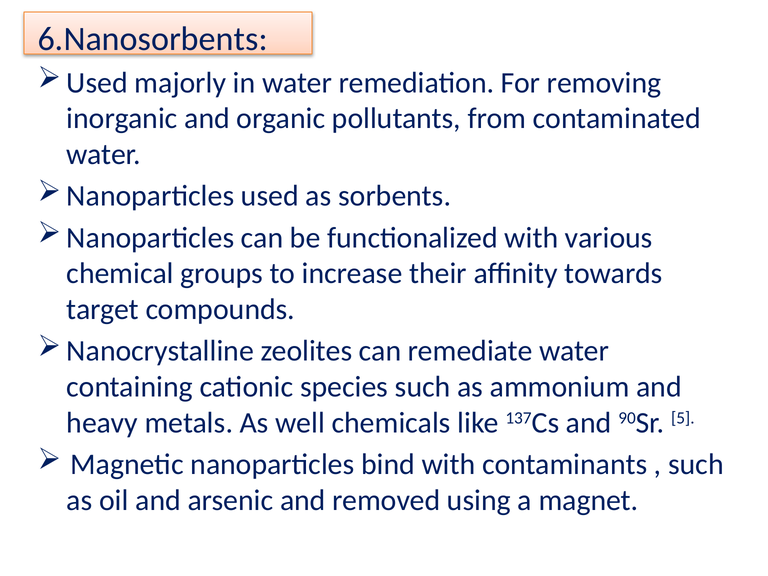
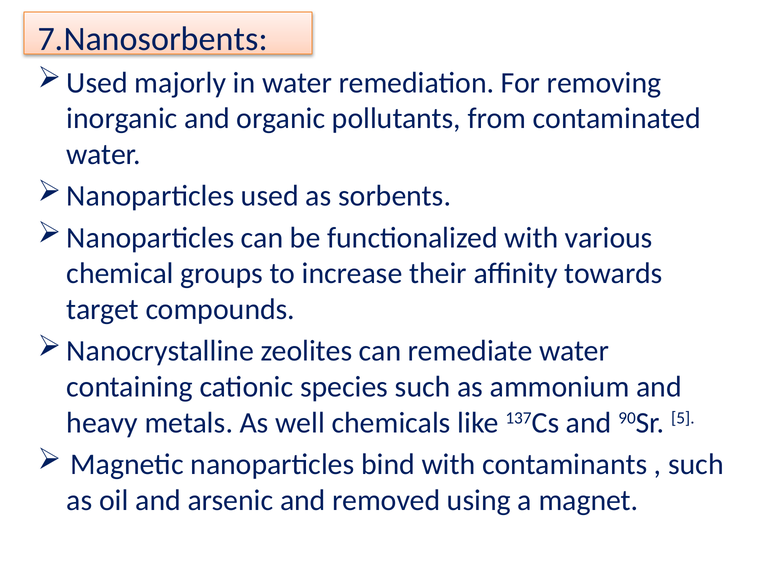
6.Nanosorbents: 6.Nanosorbents -> 7.Nanosorbents (153, 39)
